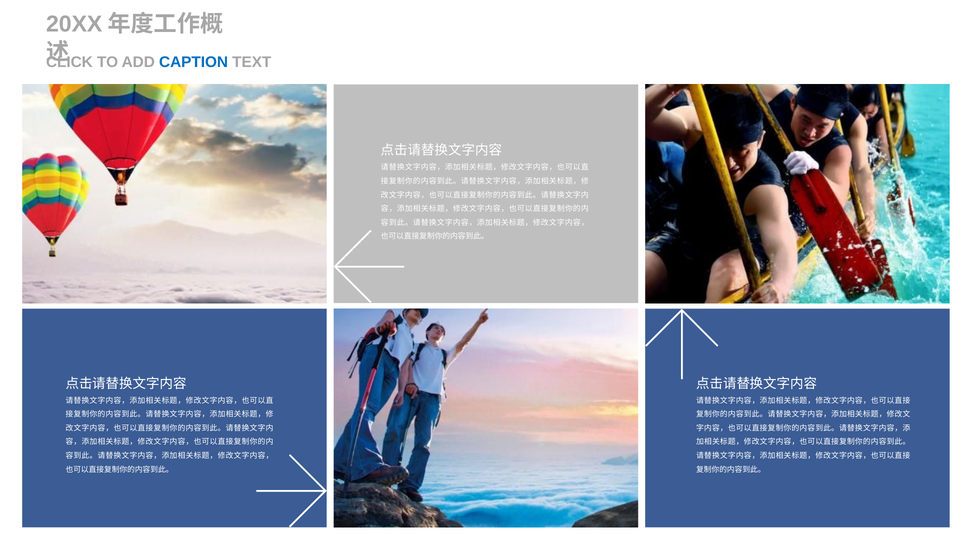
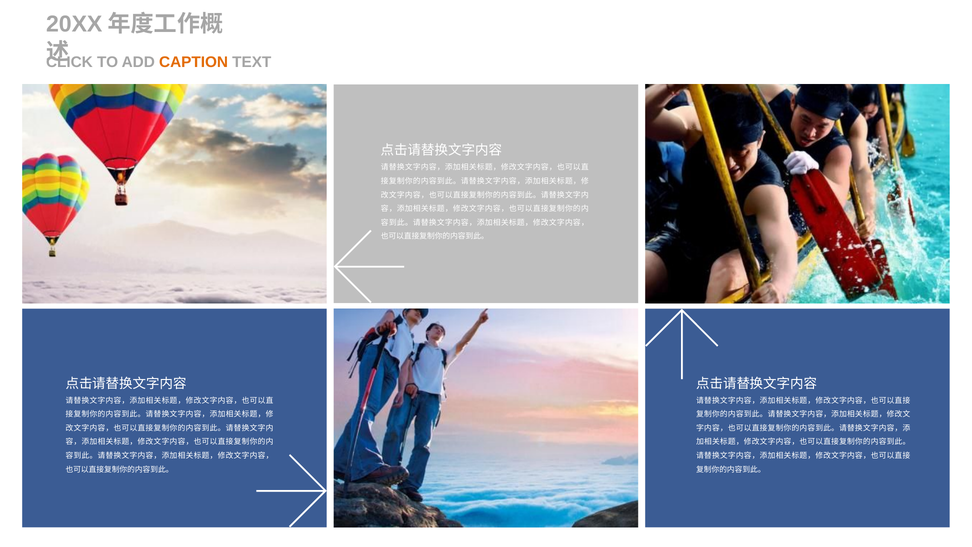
CAPTION colour: blue -> orange (194, 62)
